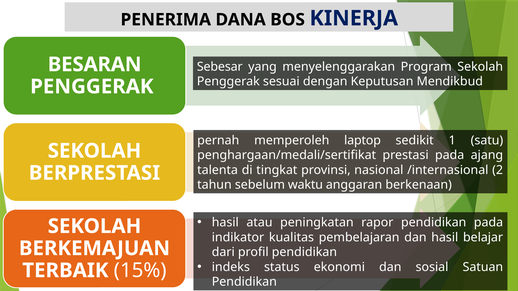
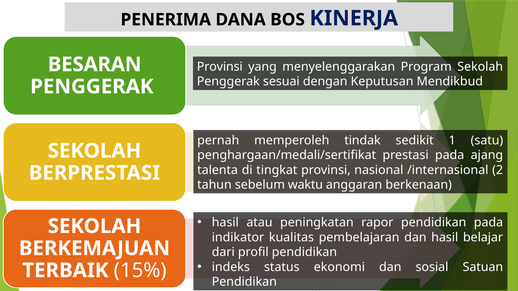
Sebesar: Sebesar -> Provinsi (220, 67)
laptop: laptop -> tindak (362, 140)
